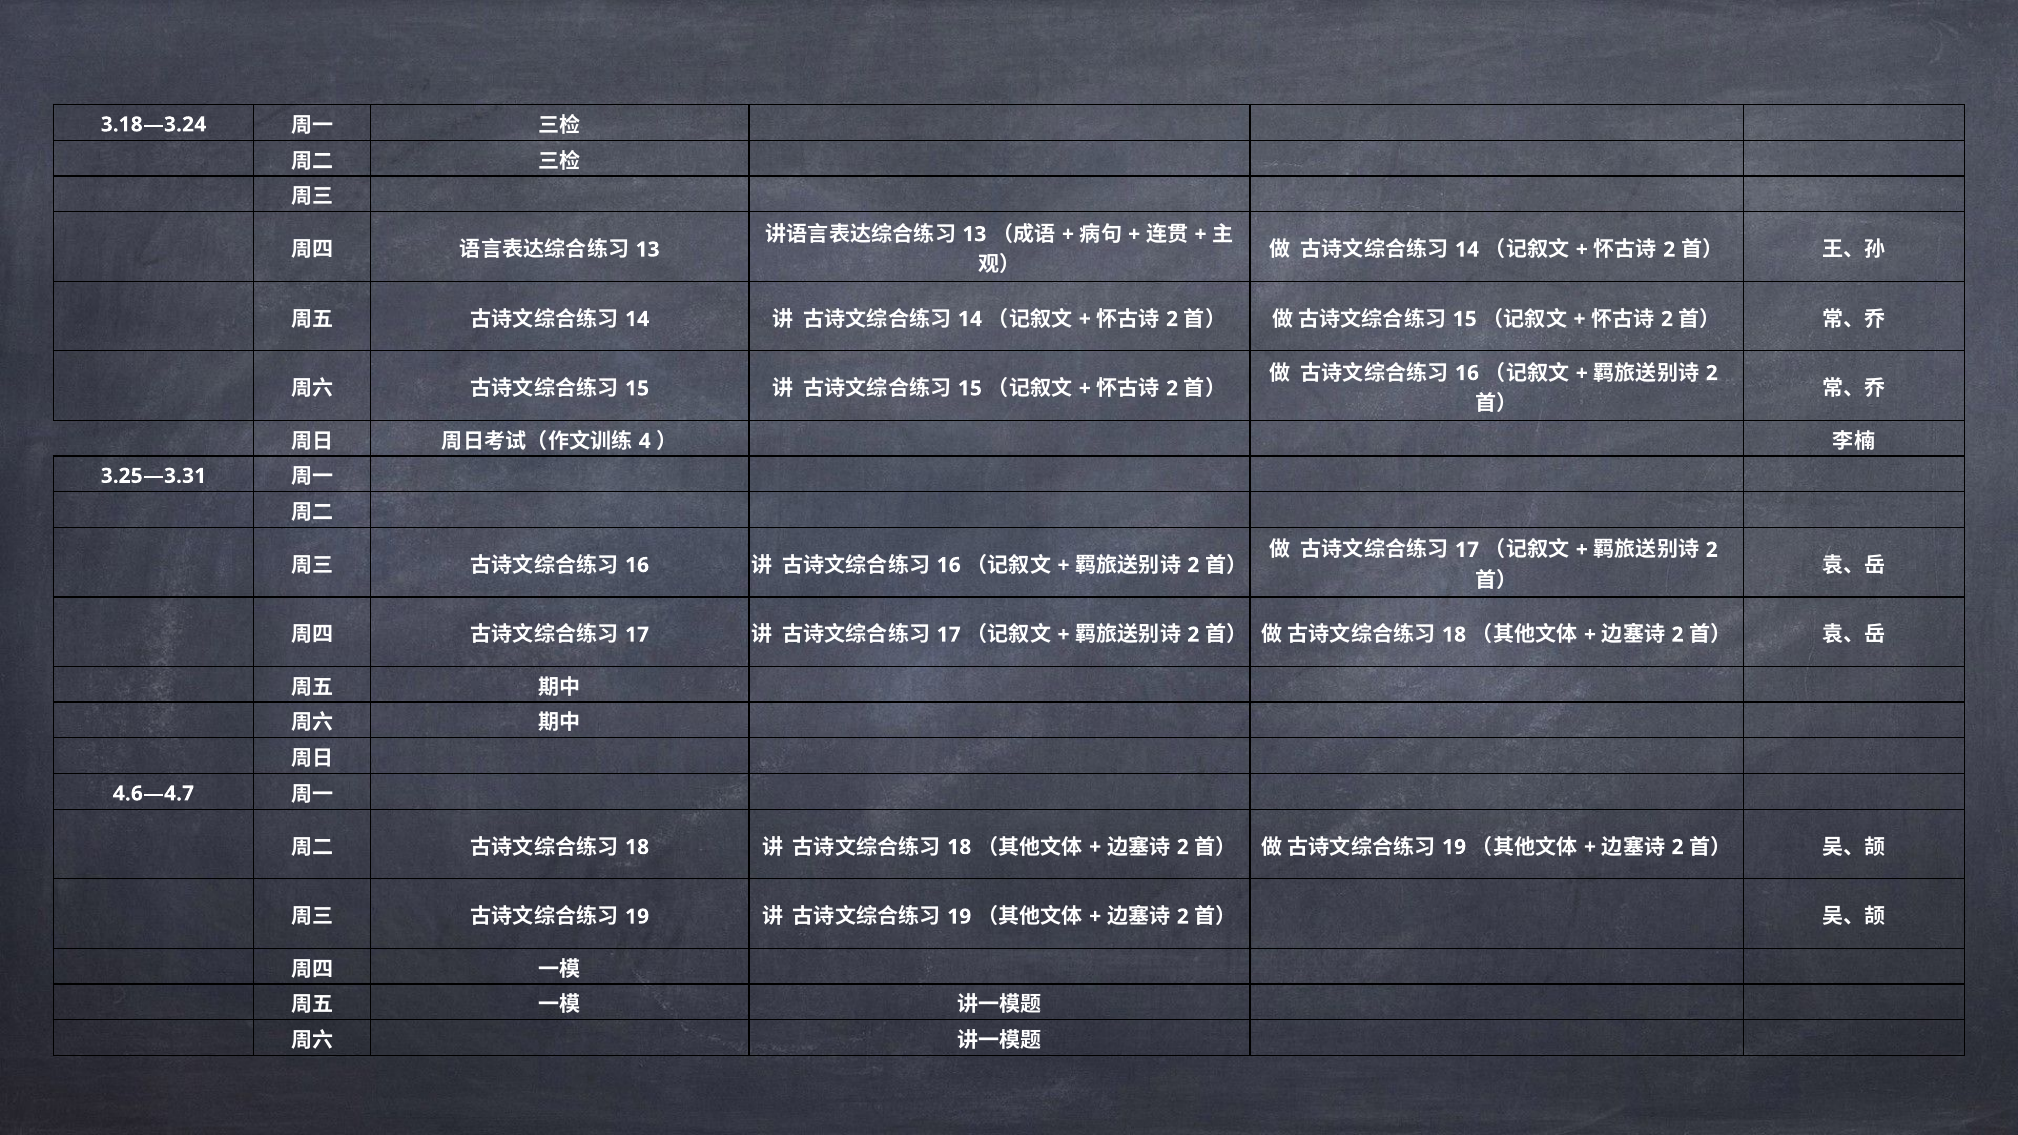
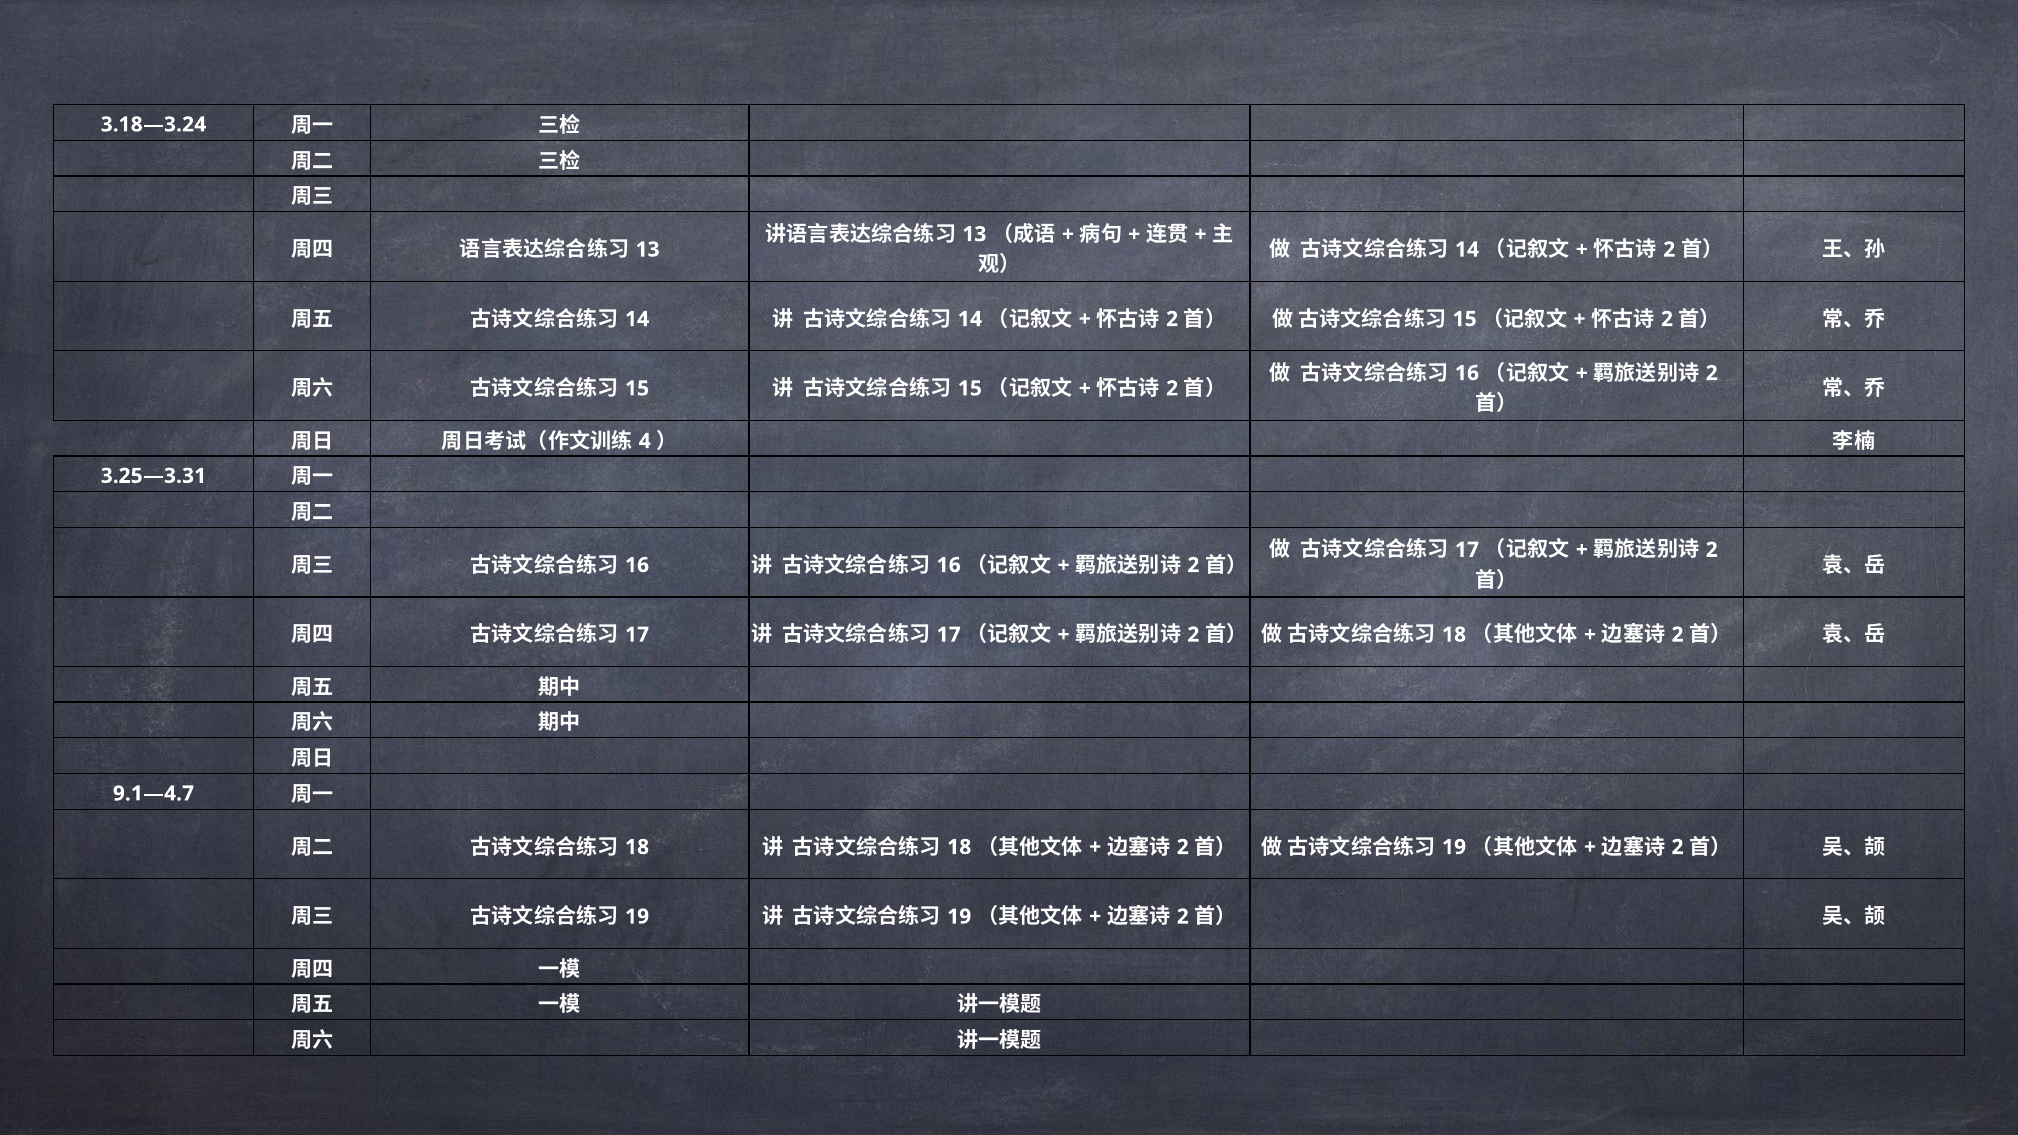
4.6—4.7: 4.6—4.7 -> 9.1—4.7 (153, 794)
